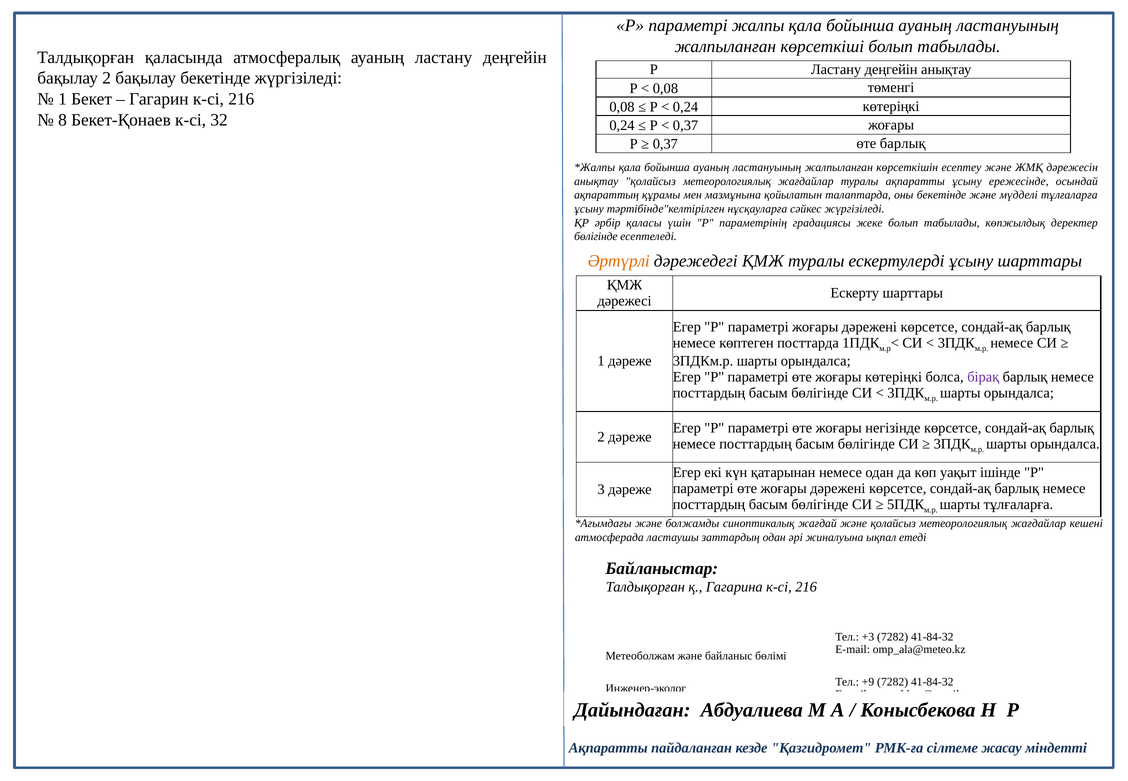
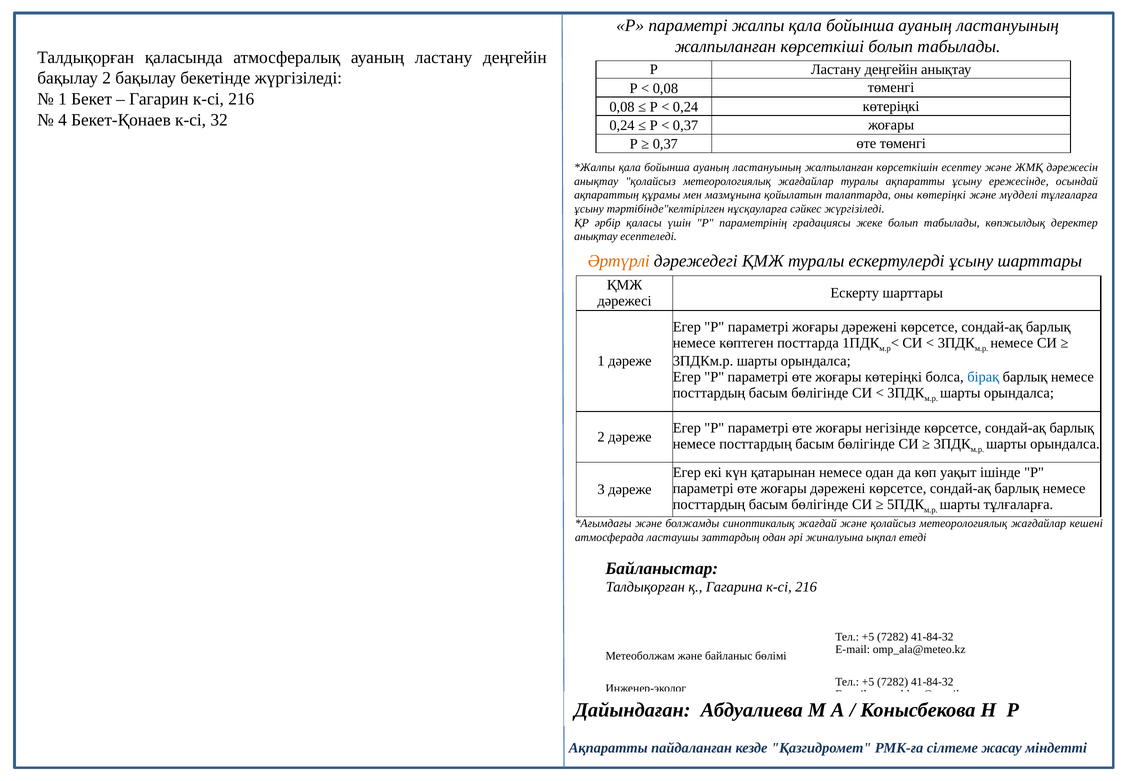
8: 8 -> 4 (63, 120)
өте барлық: барлық -> төменгі (903, 144)
оны бекетінде: бекетінде -> көтеріңкі (941, 195)
бөлігінде: бөлігінде -> анықтау (596, 237)
бірақ colour: purple -> blue (983, 377)
+3: +3 -> +5 (868, 637)
+9: +9 -> +5 (868, 682)
